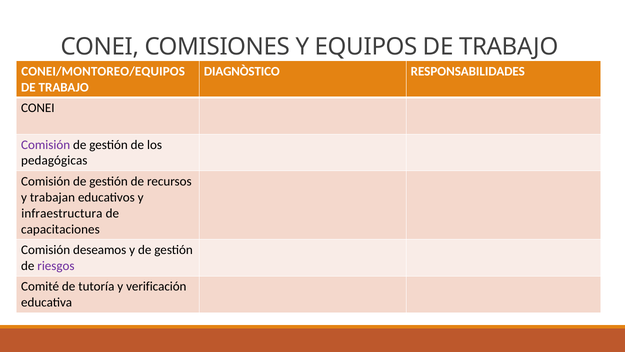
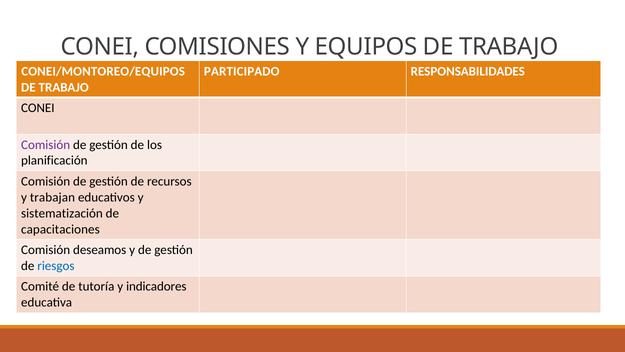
DIAGNÒSTICO: DIAGNÒSTICO -> PARTICIPADO (242, 71)
pedagógicas: pedagógicas -> planificación (54, 160)
infraestructura: infraestructura -> sistematización (62, 213)
riesgos colour: purple -> blue (56, 266)
verificación: verificación -> indicadores (156, 286)
